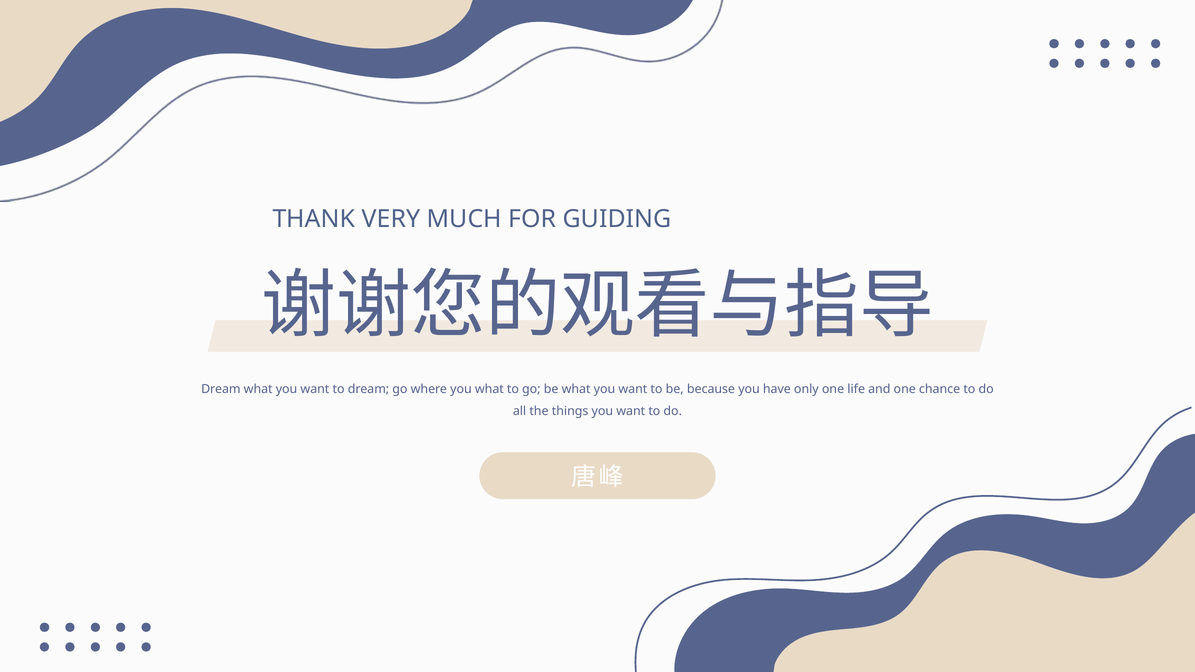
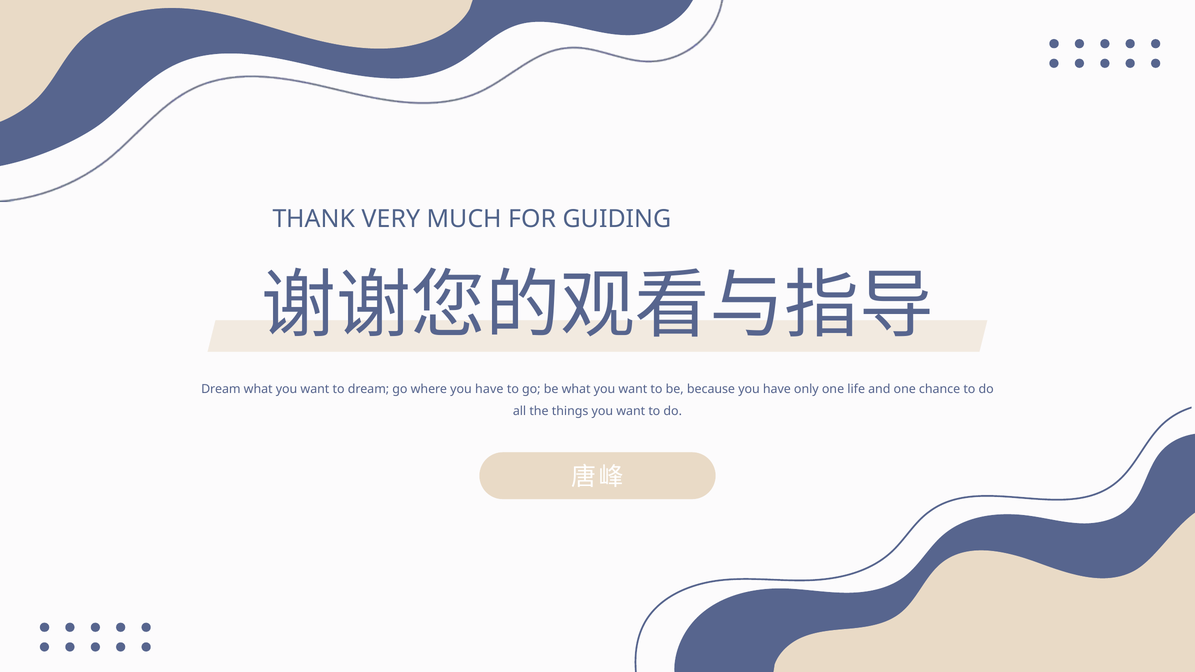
where you what: what -> have (489, 389)
